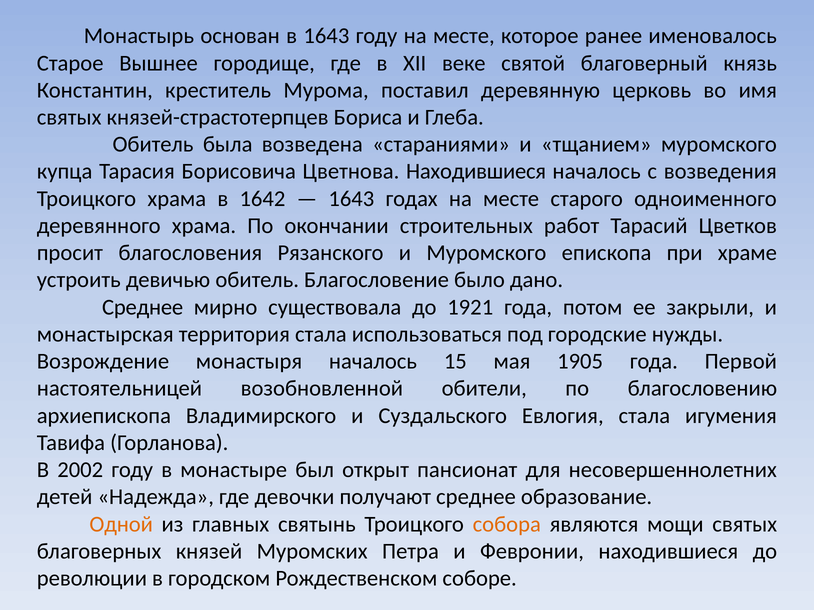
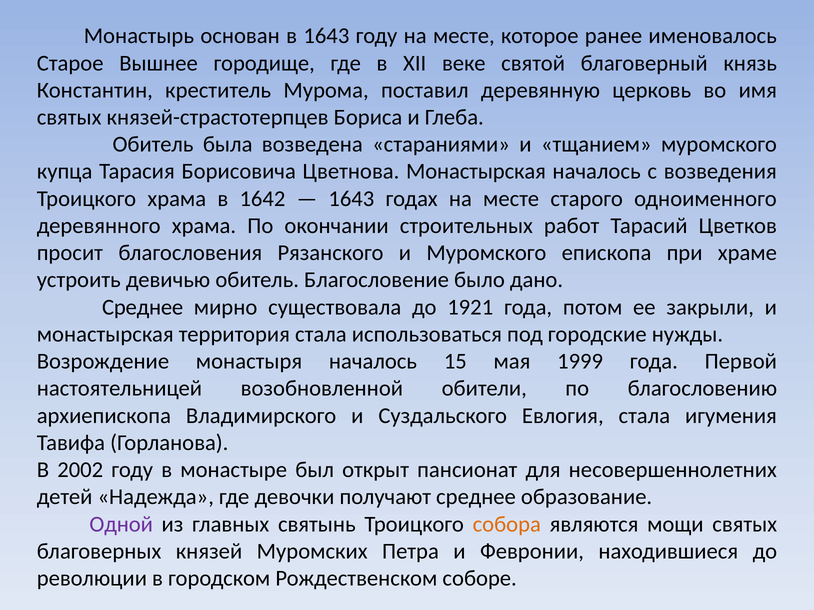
Цветнова Находившиеся: Находившиеся -> Монастырская (476, 172)
1905: 1905 -> 1999 (580, 362)
Одной colour: orange -> purple (121, 525)
